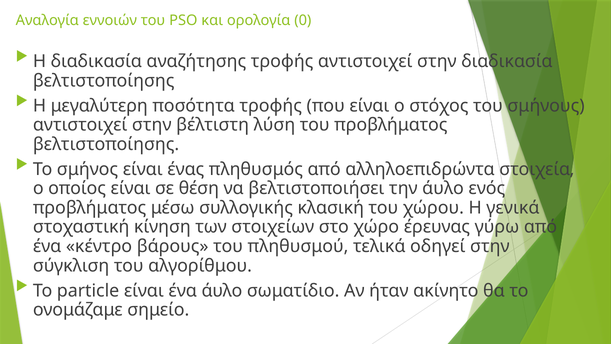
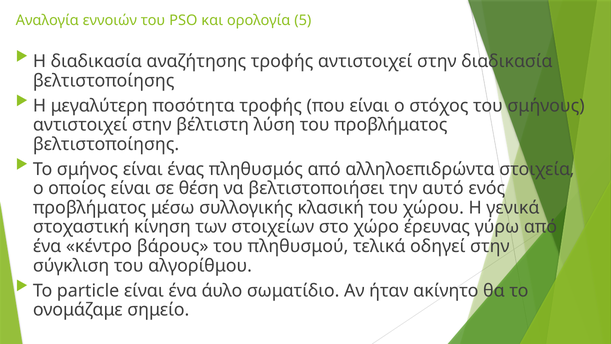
0: 0 -> 5 (303, 20)
την άυλο: άυλο -> αυτό (443, 188)
